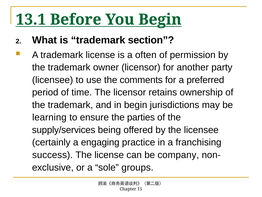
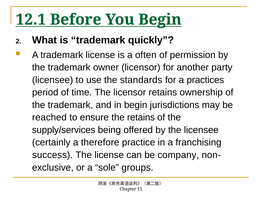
13.1: 13.1 -> 12.1 (31, 20)
section: section -> quickly (151, 40)
comments: comments -> standards (141, 80)
preferred: preferred -> practices (205, 80)
learning: learning -> reached (49, 117)
the parties: parties -> retains (141, 117)
engaging: engaging -> therefore (100, 142)
